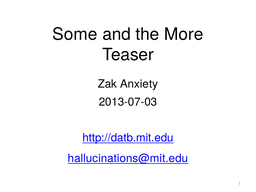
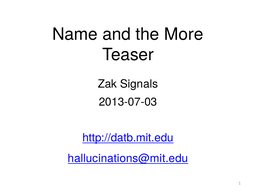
Some: Some -> Name (75, 34)
Anxiety: Anxiety -> Signals (139, 84)
